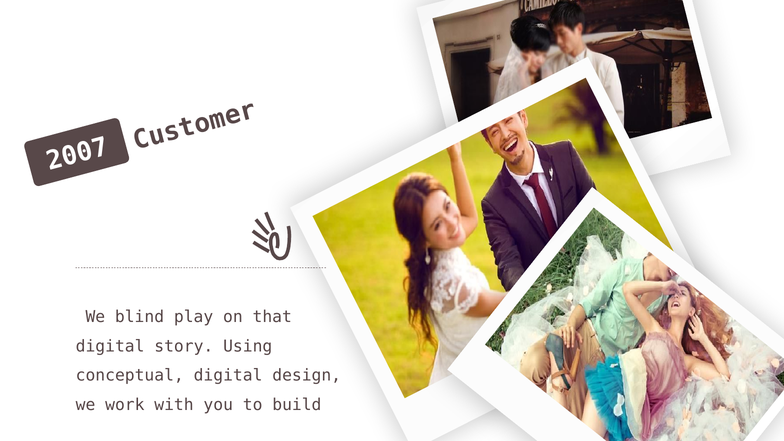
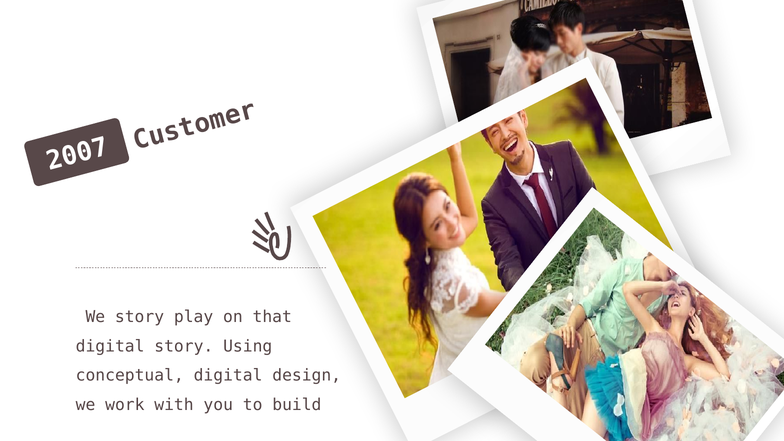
We blind: blind -> story (140, 317)
